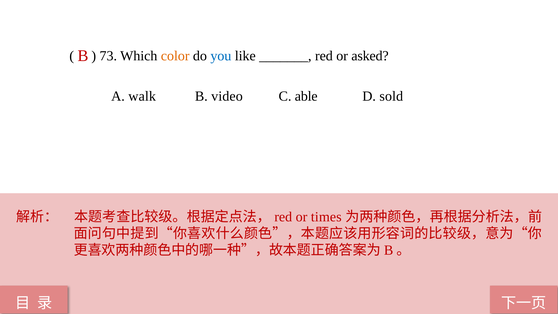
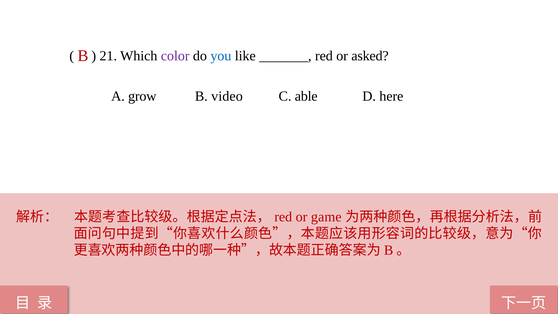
73: 73 -> 21 (108, 56)
color colour: orange -> purple (175, 56)
walk: walk -> grow (142, 96)
sold: sold -> here (391, 96)
times: times -> game (326, 217)
